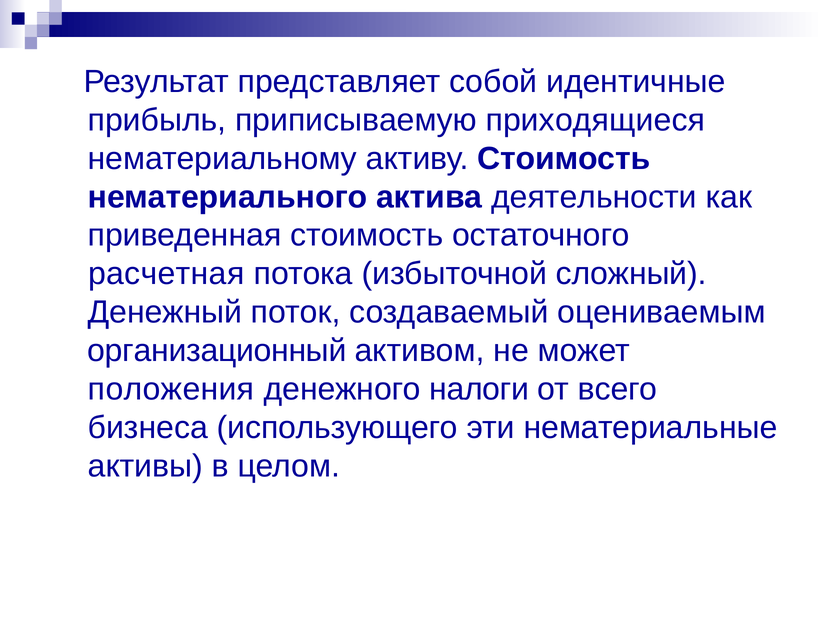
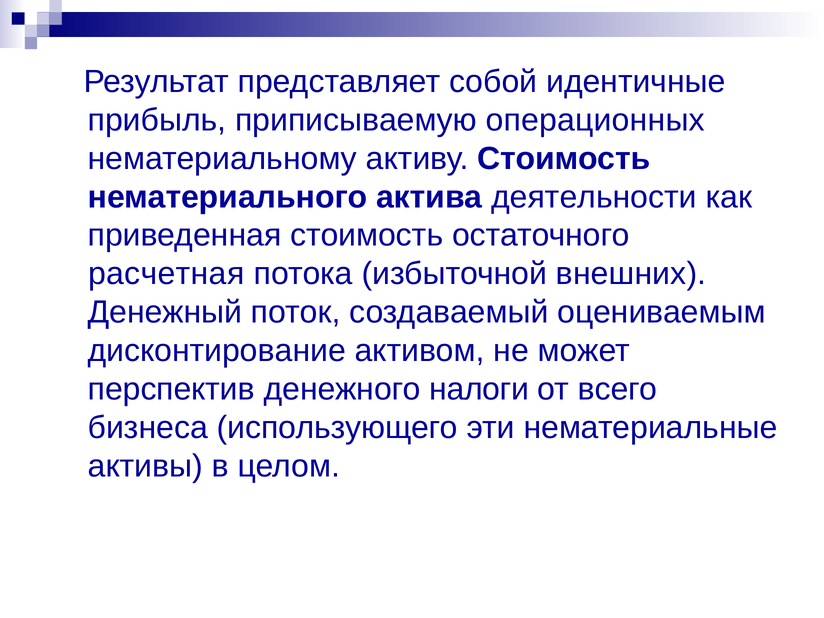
приходящиеся: приходящиеся -> операционных (595, 120)
сложный: сложный -> внешних (631, 274)
организационный: организационный -> дисконтирование (217, 351)
положения: положения -> перспектив (171, 389)
